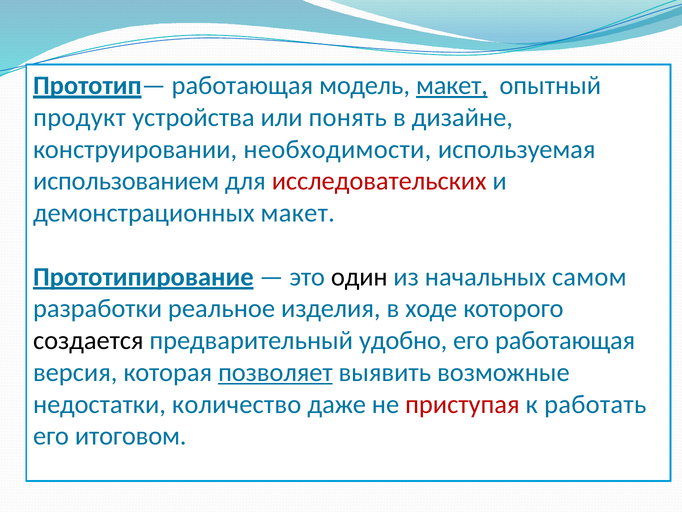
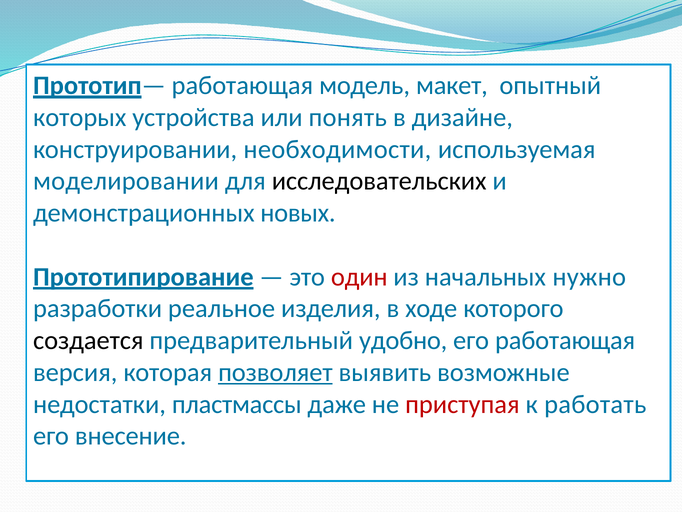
макет underline: present -> none (452, 85)
продукт: продукт -> которых (80, 117)
использованием: использованием -> моделировании (126, 181)
исследовательских colour: red -> black (379, 181)
демонстрационных макет: макет -> новых (298, 213)
один colour: black -> red (359, 277)
самом: самом -> нужно (589, 277)
количество: количество -> пластмассы (237, 404)
итоговом: итоговом -> внесение (131, 436)
